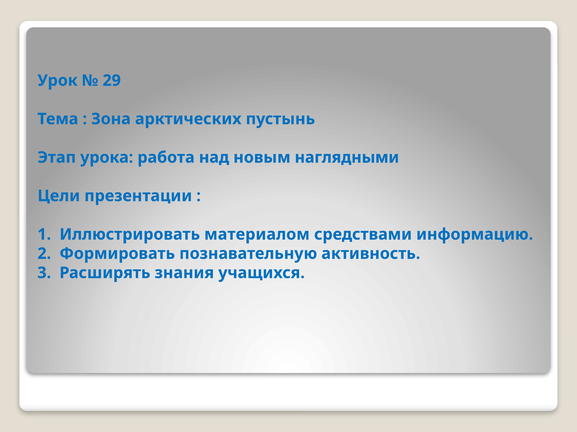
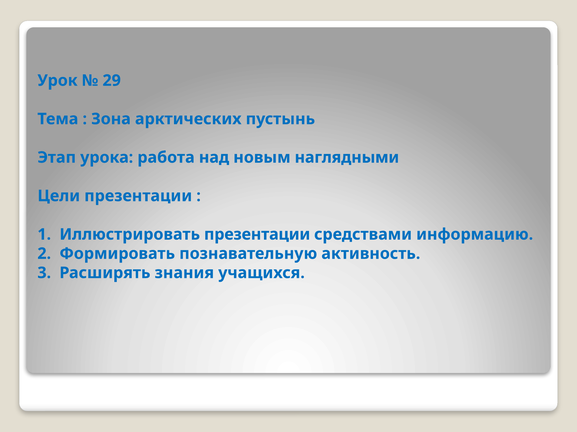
Иллюстрировать материалом: материалом -> презентации (257, 235)
